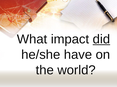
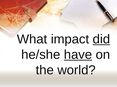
have underline: none -> present (78, 55)
